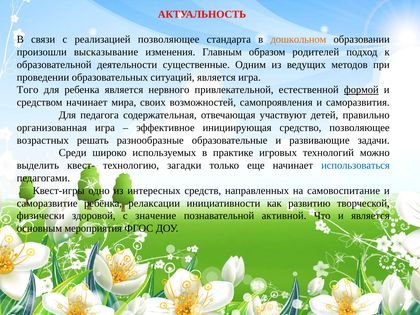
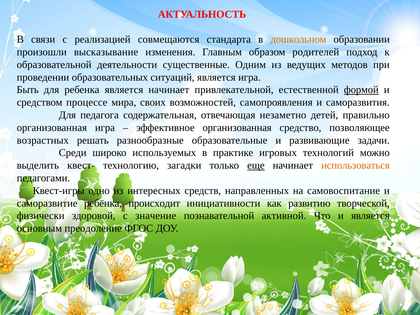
реализацией позволяющее: позволяющее -> совмещаются (169, 39)
Того: Того -> Быть (28, 90)
является нервного: нервного -> начинает (169, 90)
средством начинает: начинает -> процессе (87, 102)
участвуют: участвуют -> незаметно (283, 115)
эффективное инициирующая: инициирующая -> организованная (237, 128)
еще underline: none -> present (256, 165)
использоваться colour: blue -> orange (355, 165)
релаксации: релаксации -> происходит (154, 203)
мероприятия: мероприятия -> преодоление (93, 228)
